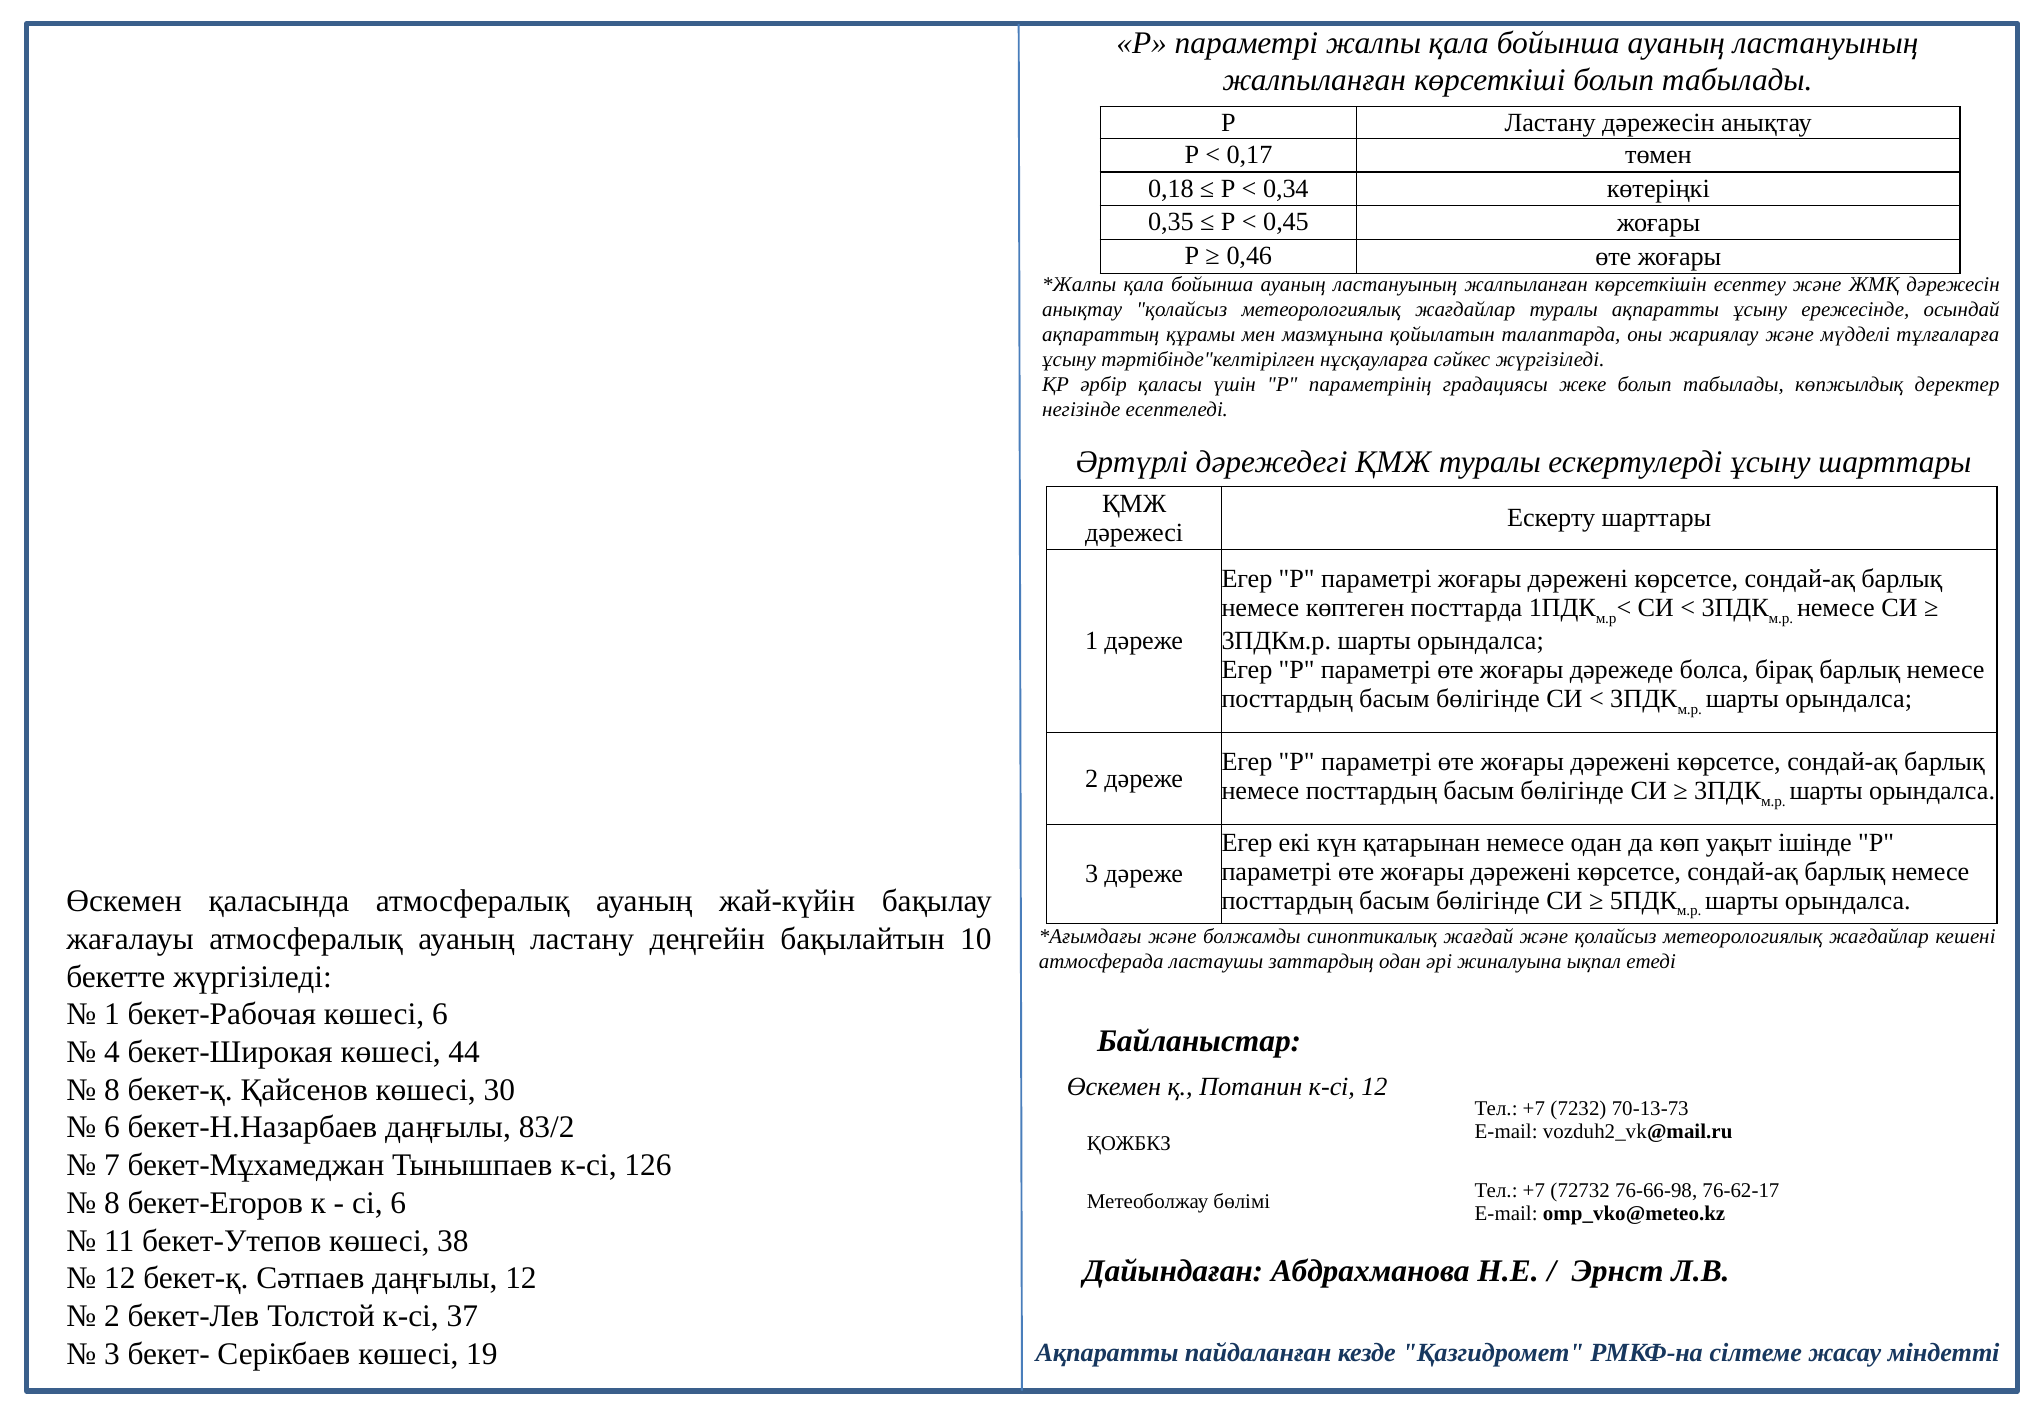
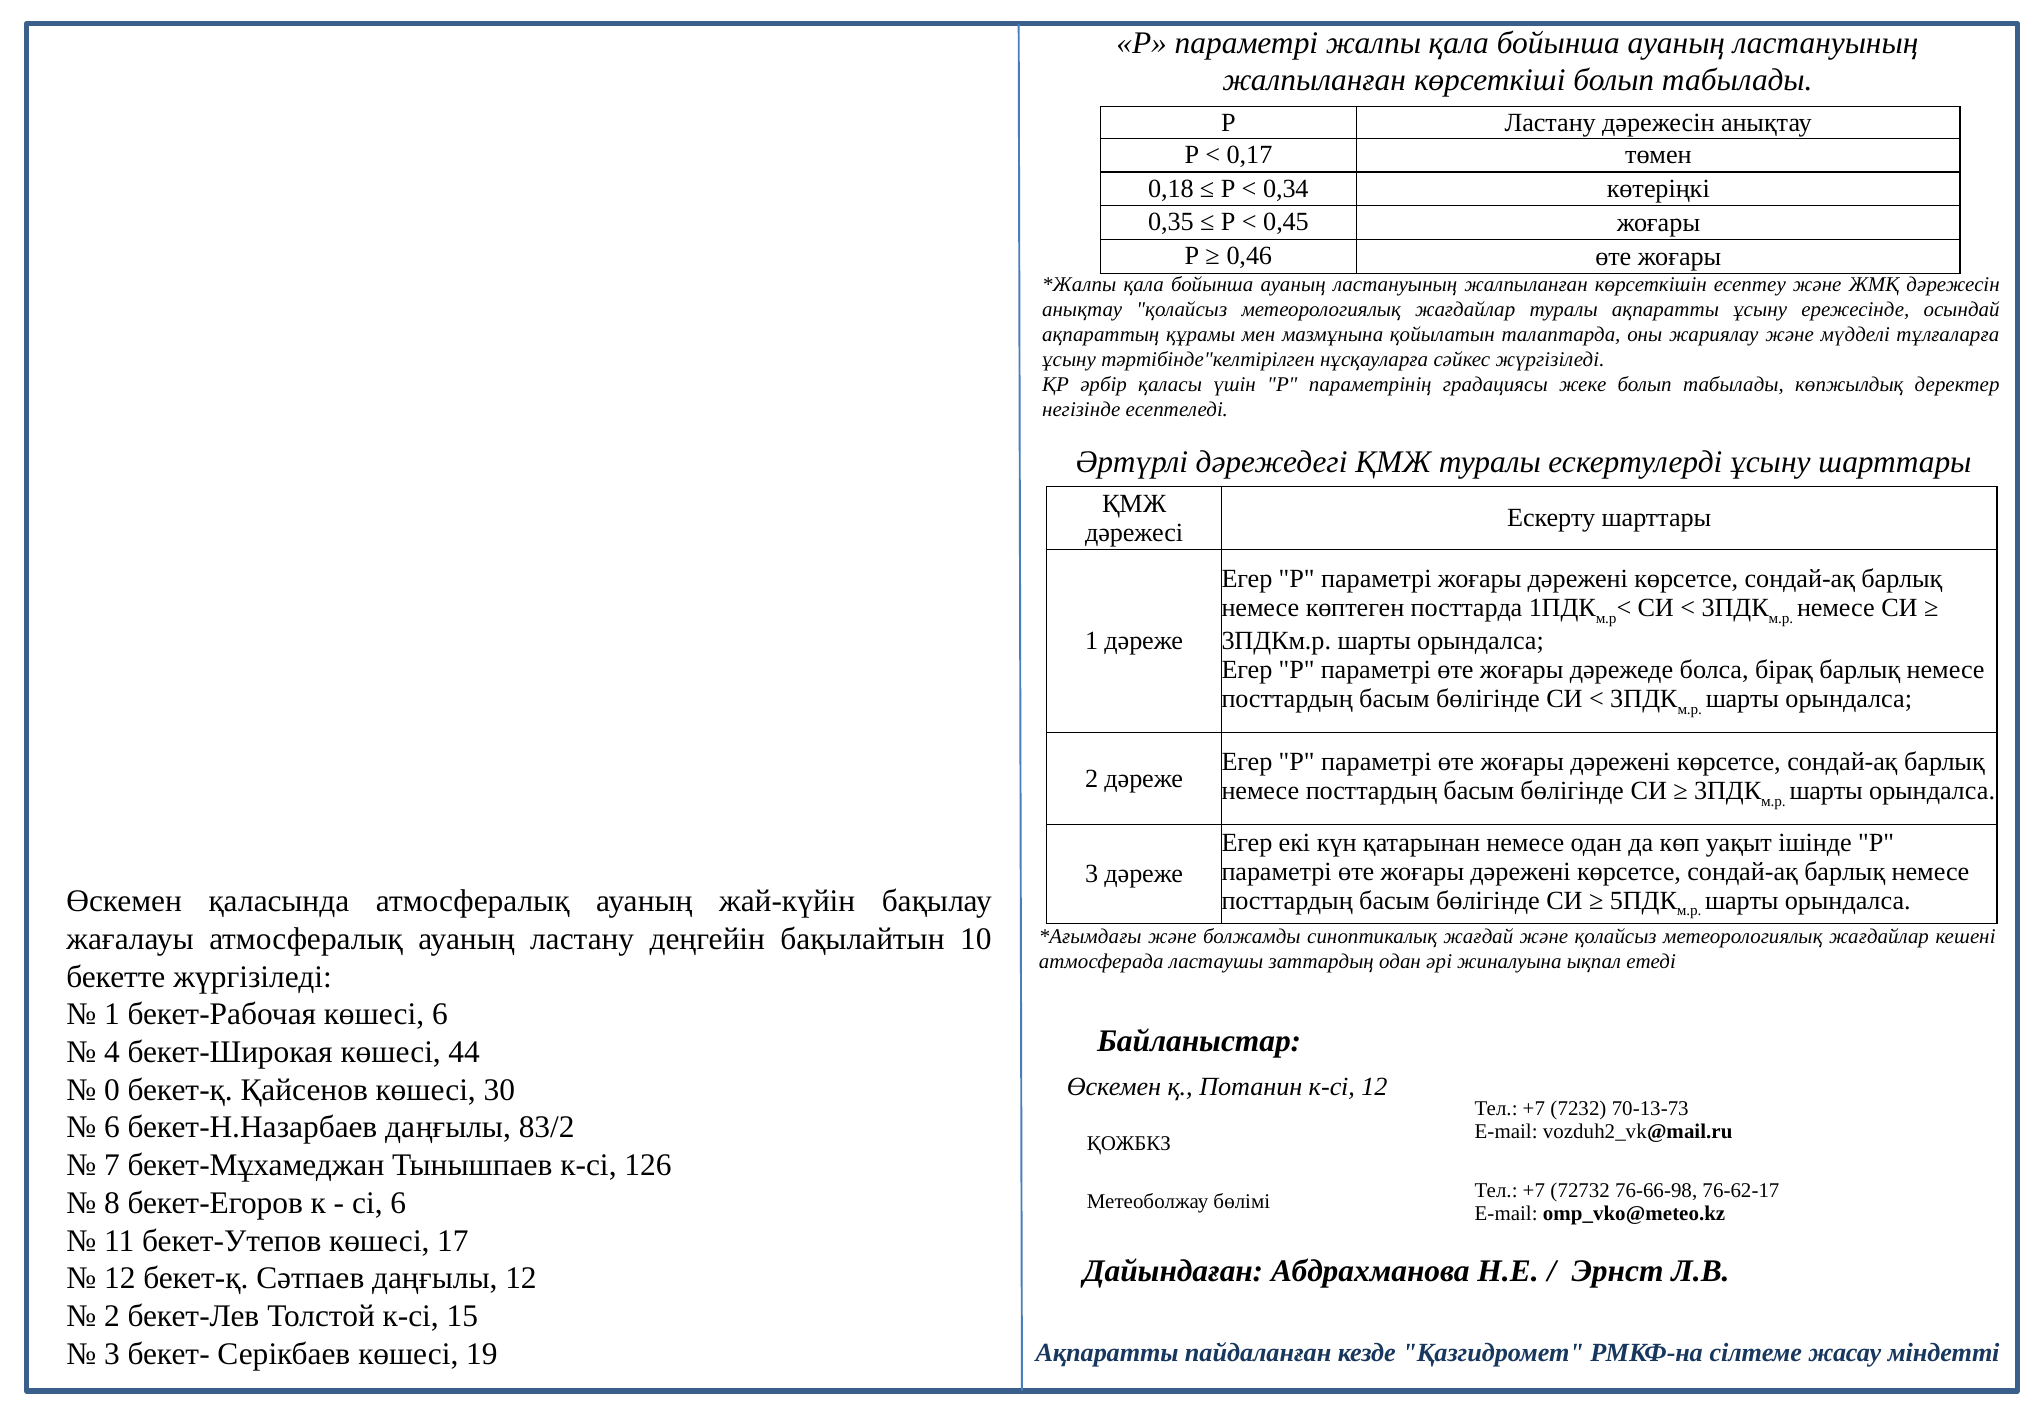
8: 8 -> 0 (112, 1090)
38: 38 -> 17 (453, 1241)
37: 37 -> 15 (462, 1316)
